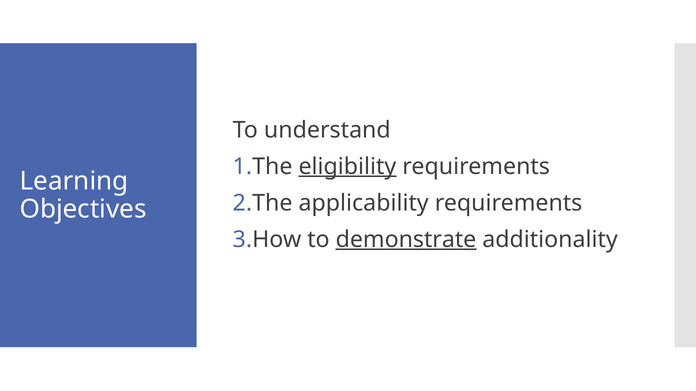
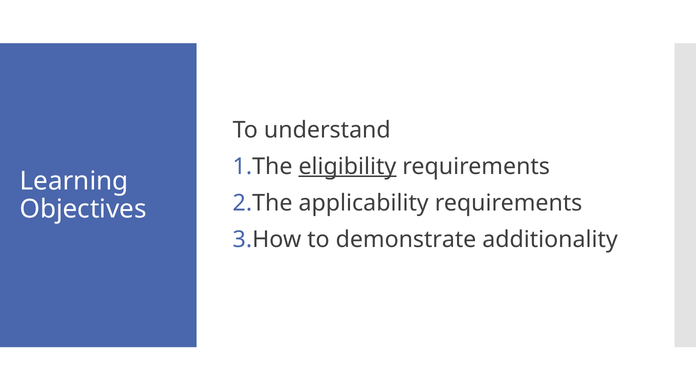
demonstrate underline: present -> none (406, 240)
